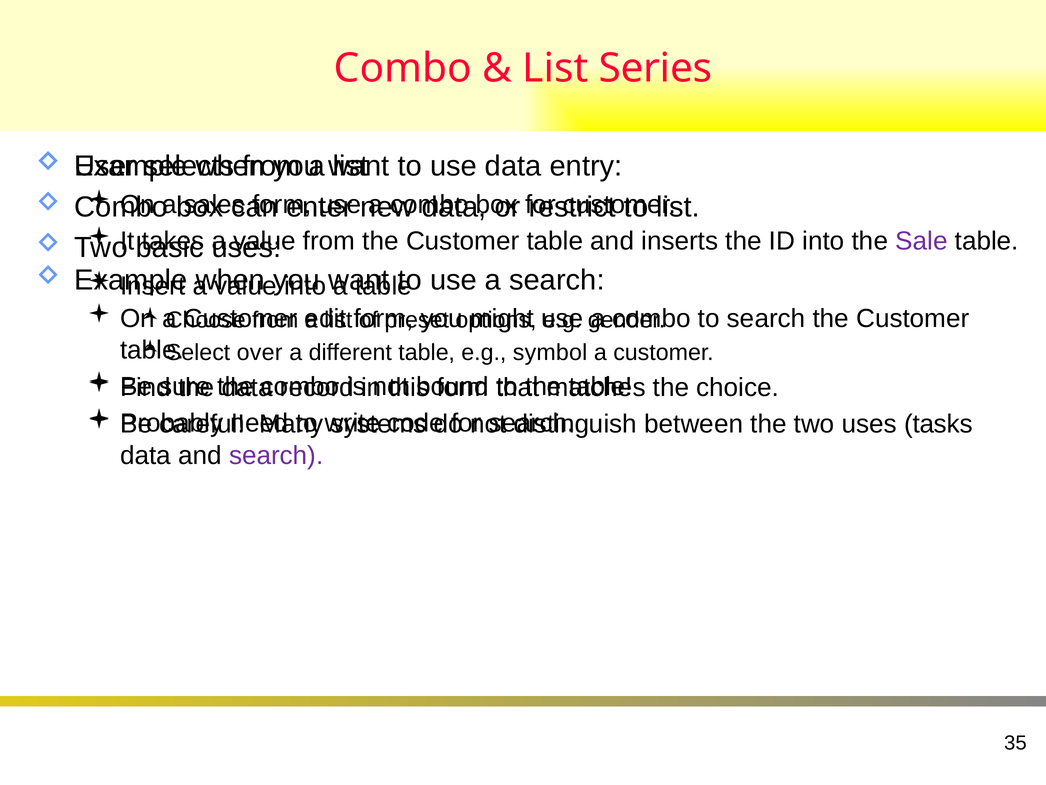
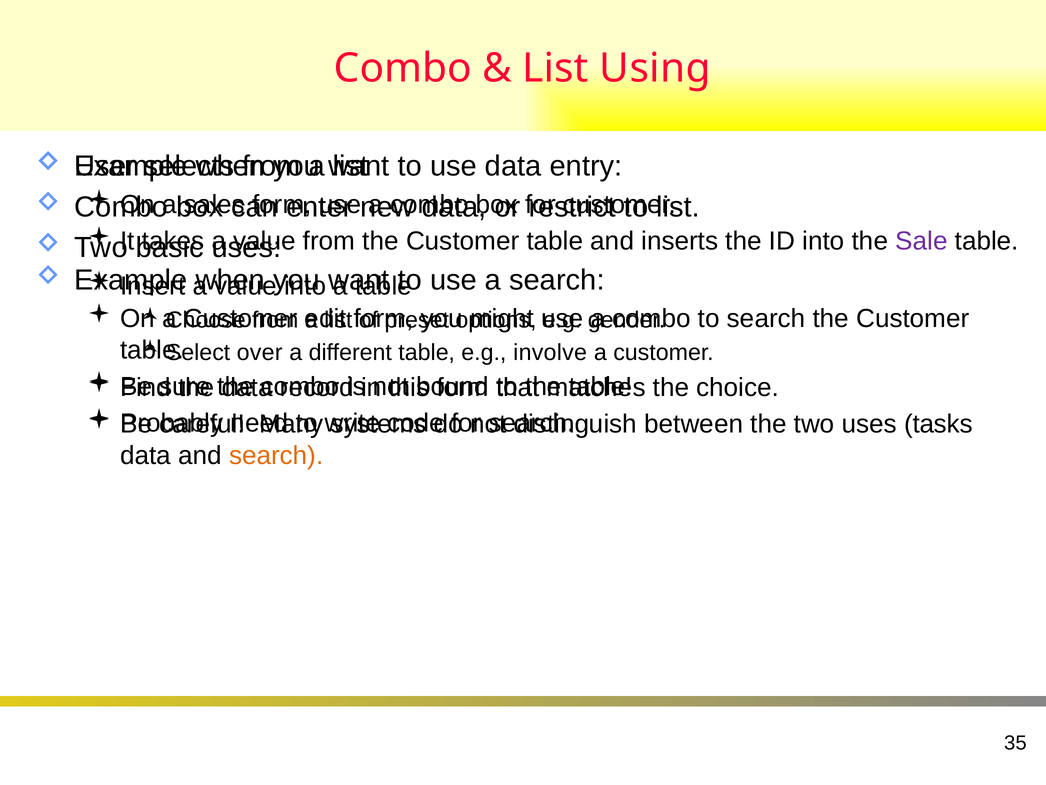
Series: Series -> Using (655, 68)
symbol: symbol -> involve (550, 352)
search colour: purple -> orange (276, 455)
